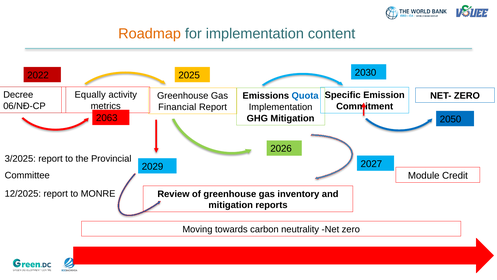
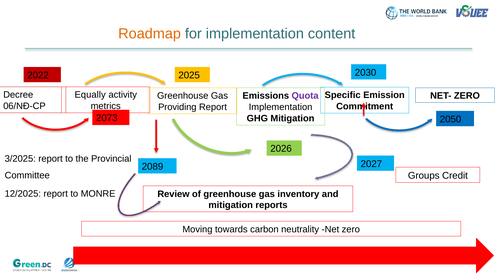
Quota colour: blue -> purple (305, 96)
Financial: Financial -> Providing (177, 107)
2063: 2063 -> 2073 (107, 118)
2029: 2029 -> 2089 (153, 166)
Module: Module -> Groups (424, 175)
